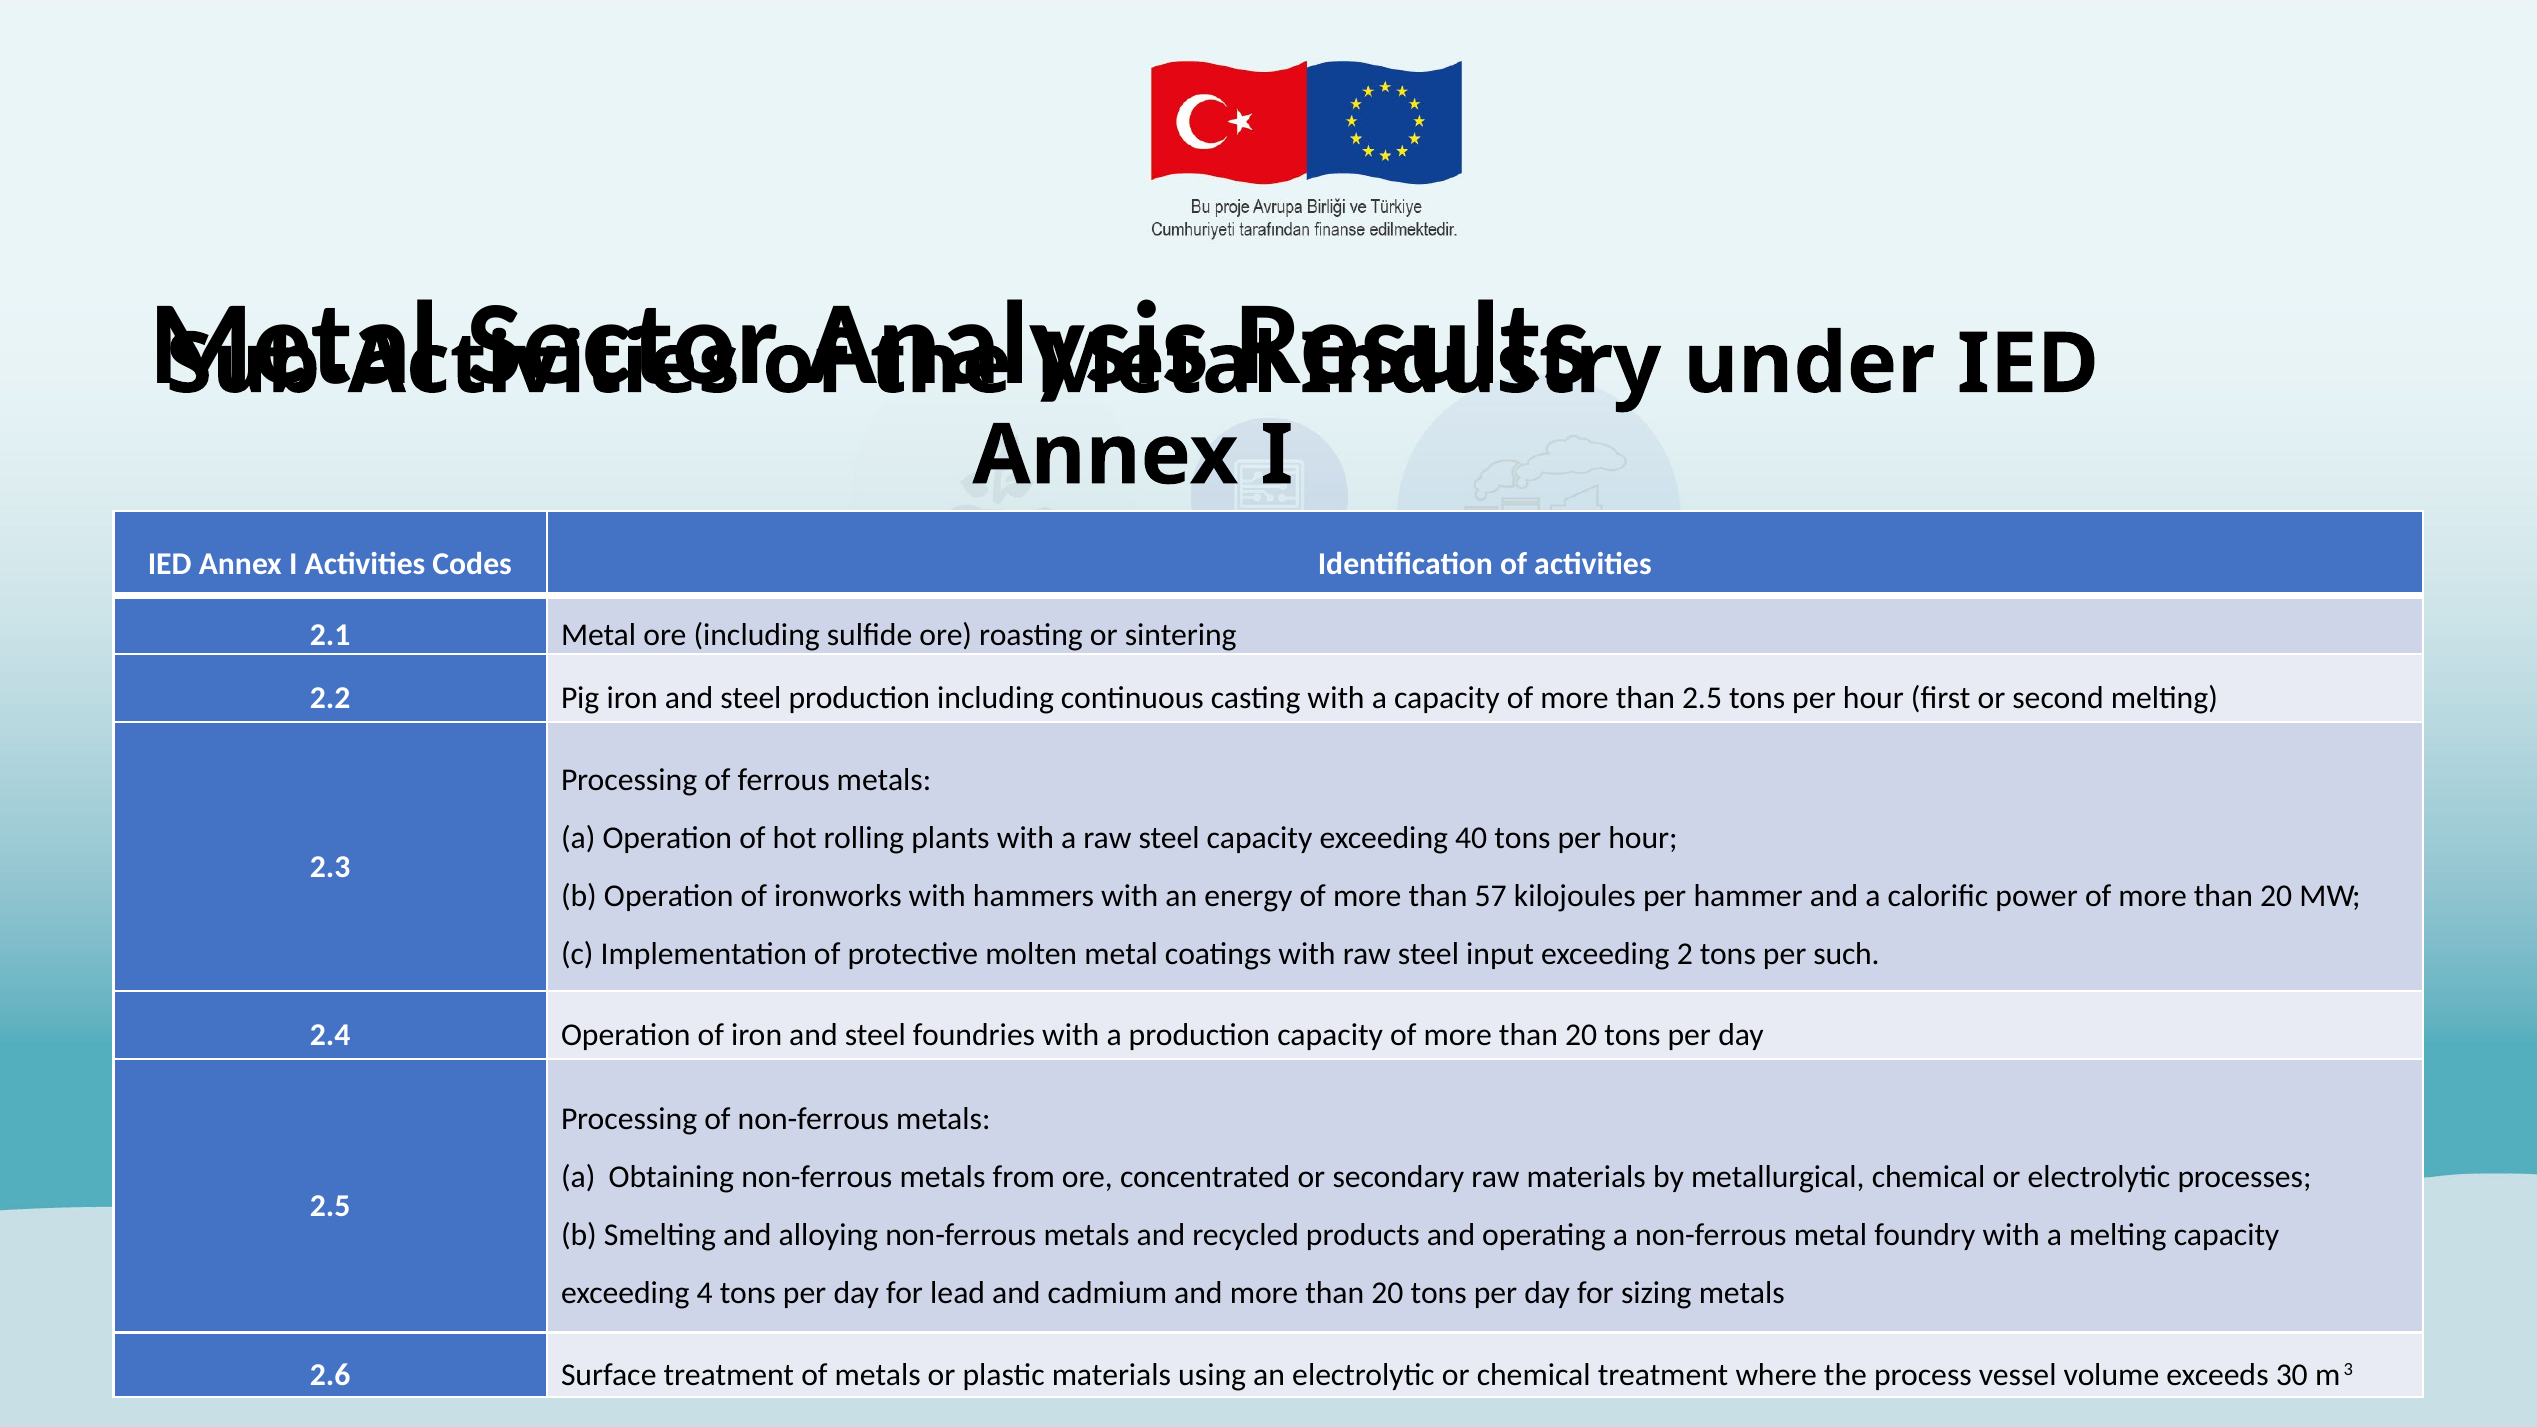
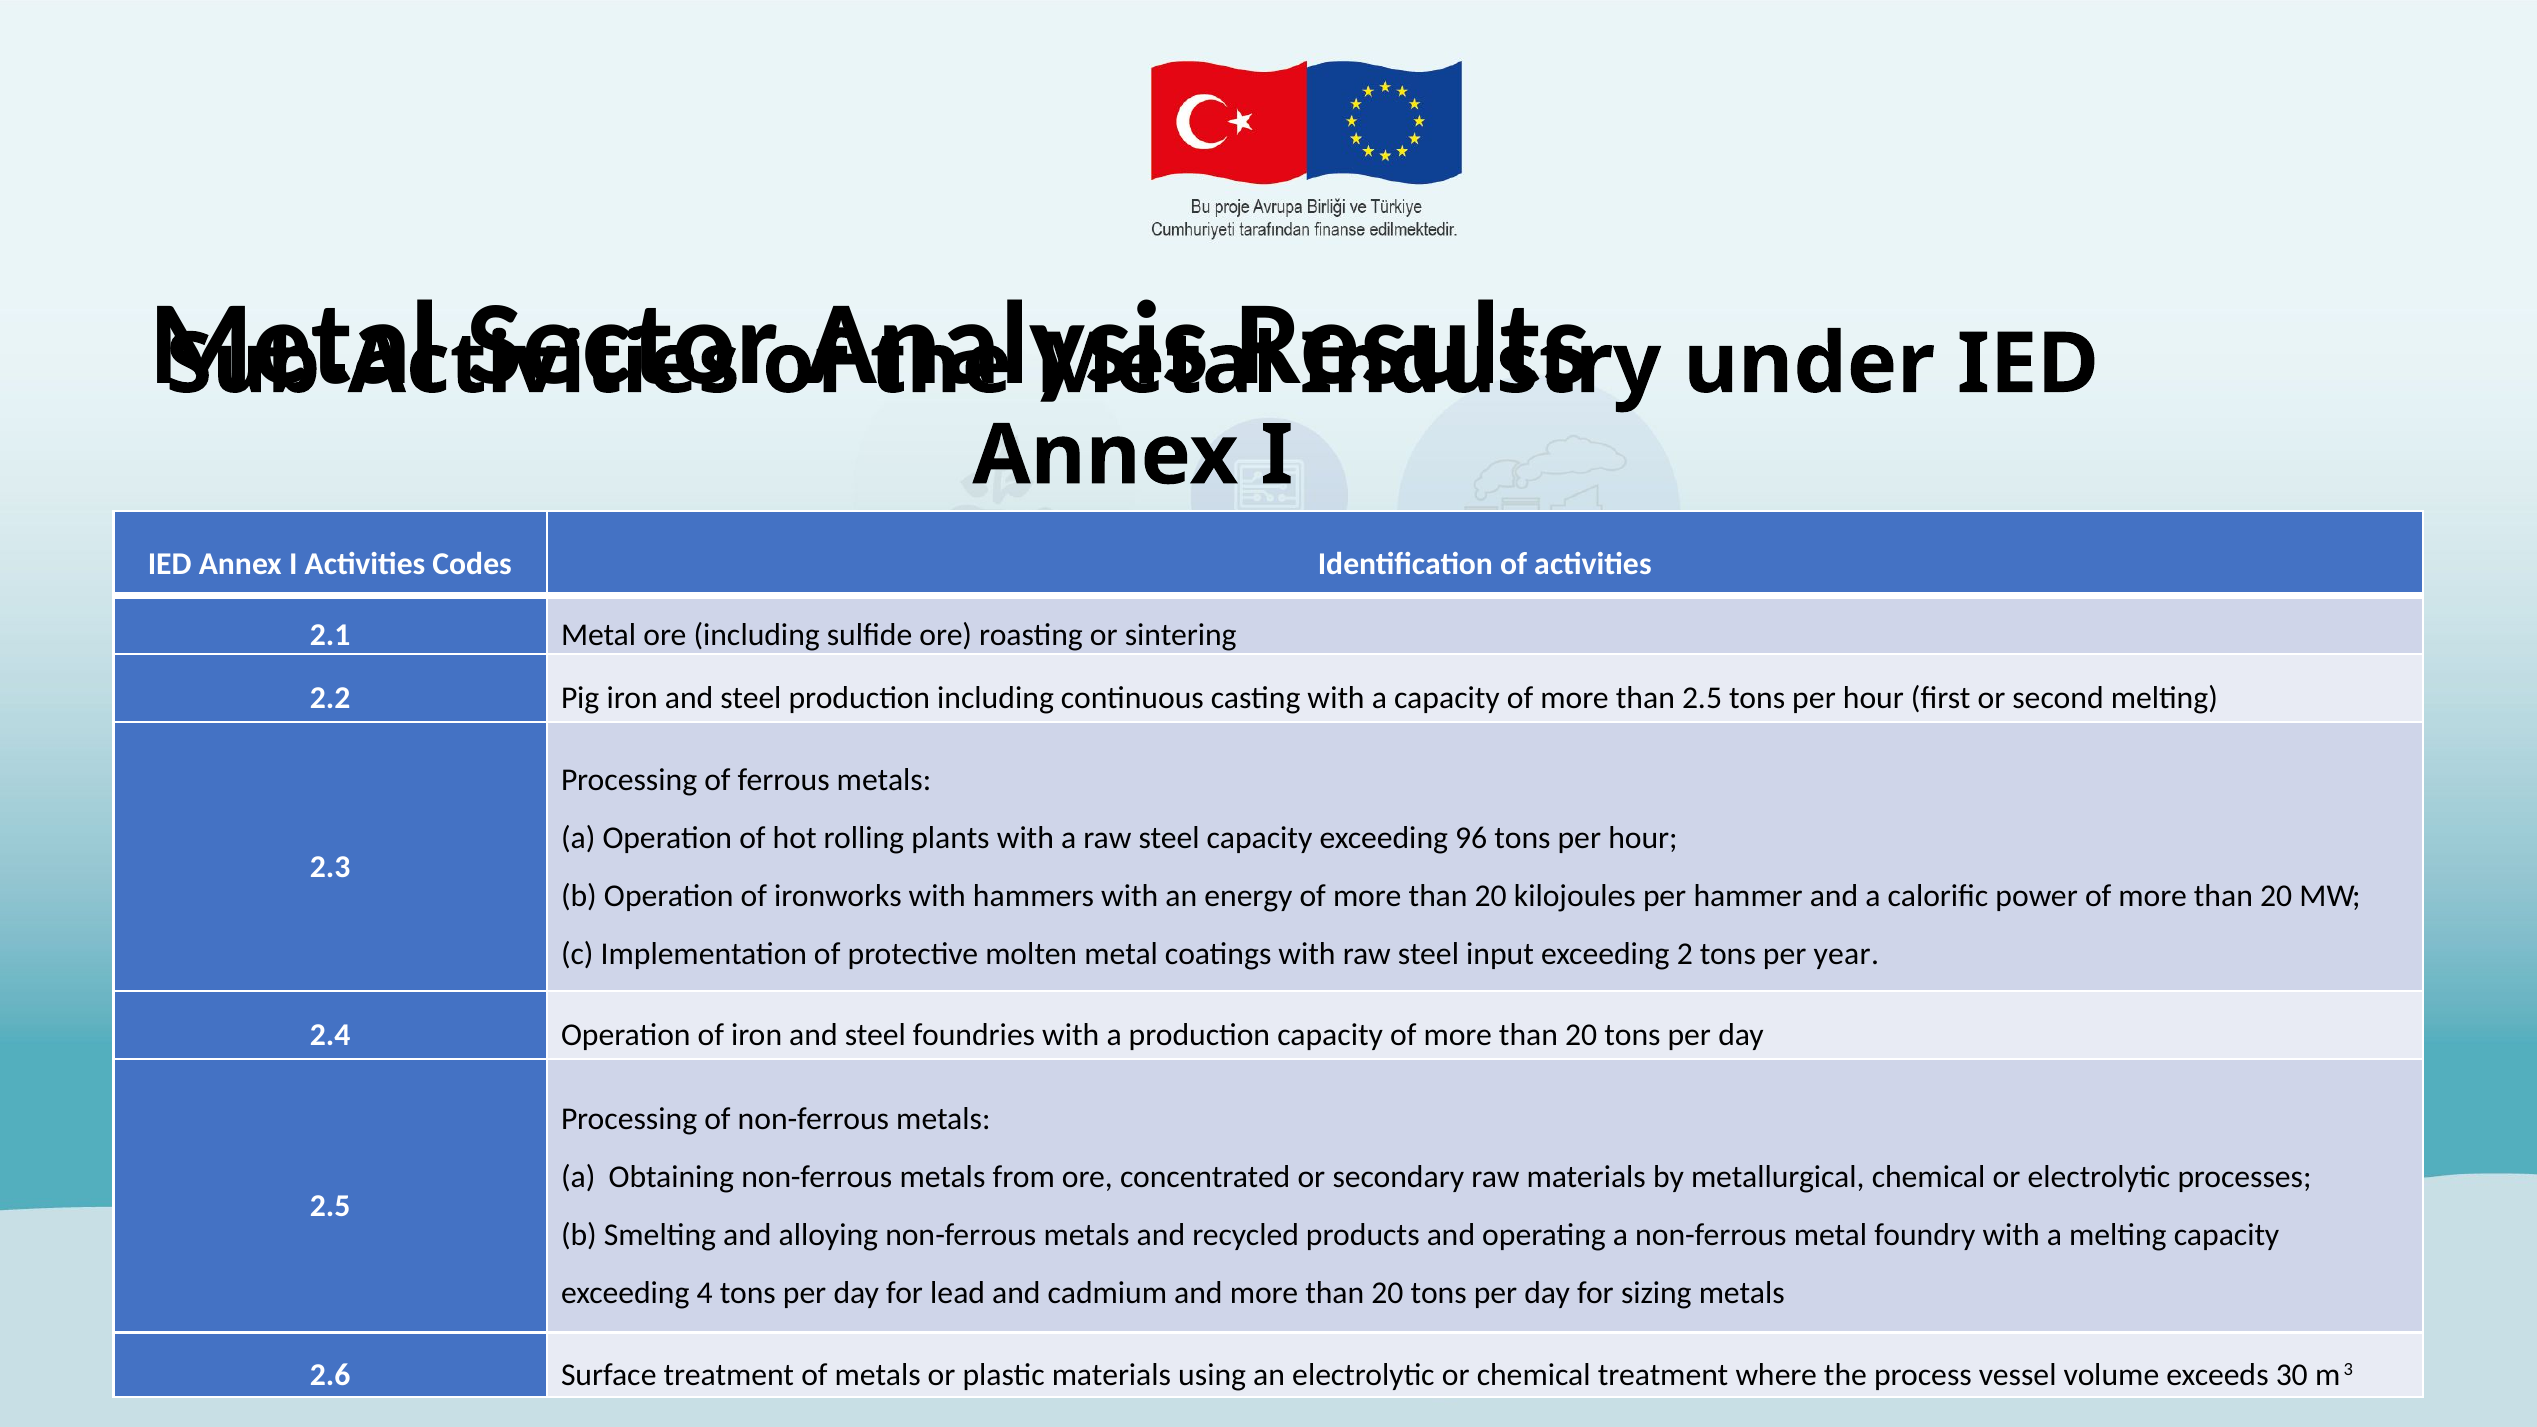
40: 40 -> 96 (1471, 838)
57: 57 -> 20 (1491, 896)
such: such -> year (1846, 954)
